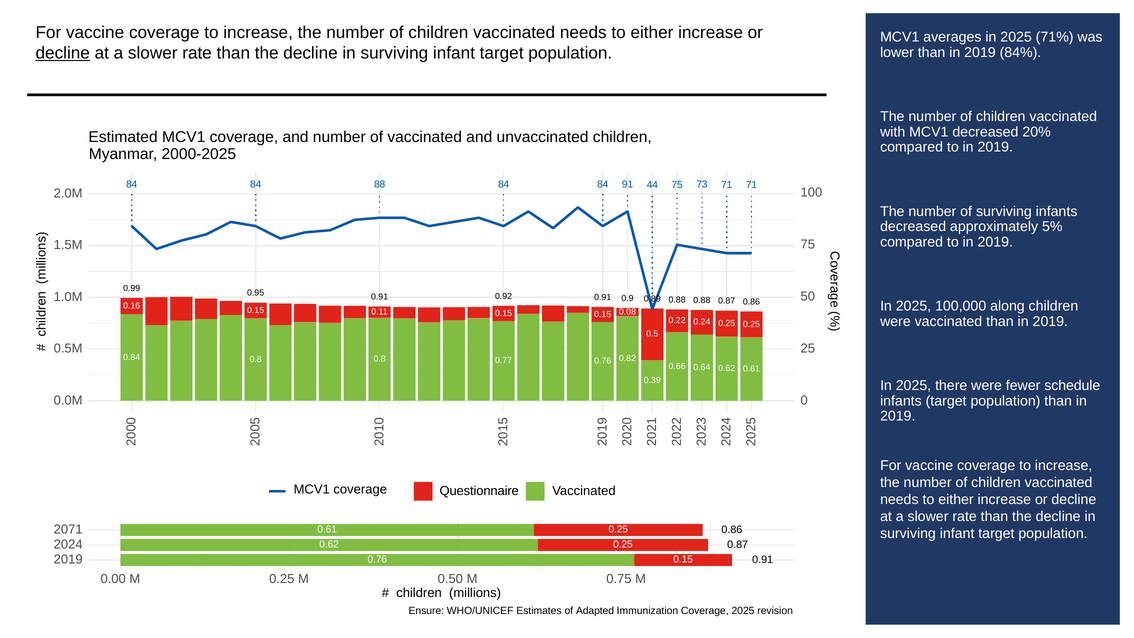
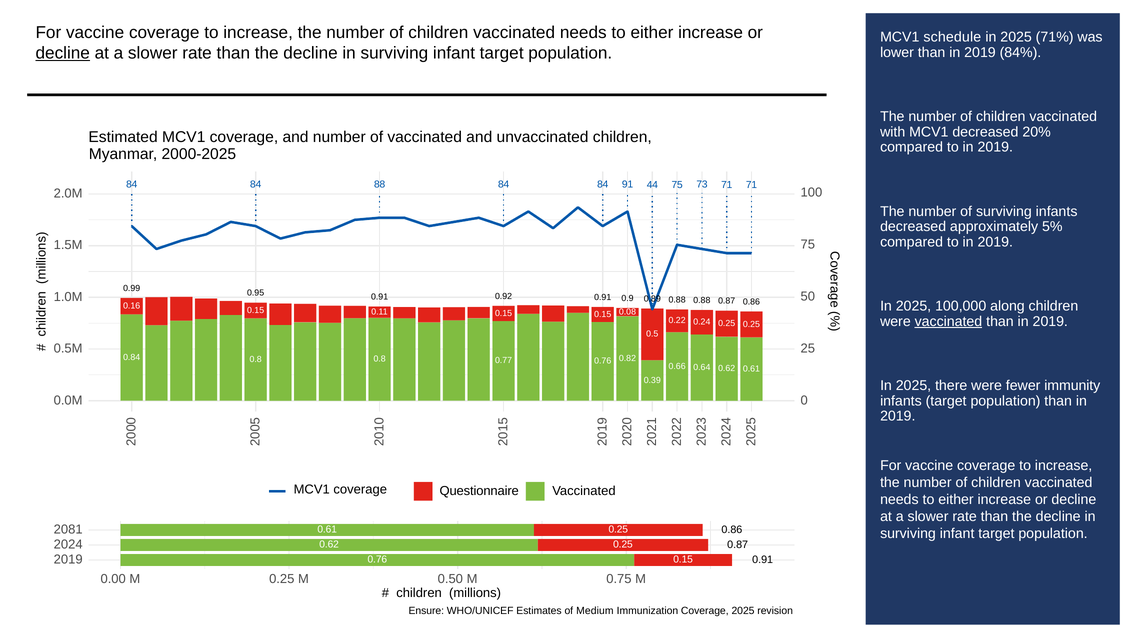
averages: averages -> schedule (952, 37)
vaccinated underline: none -> present (948, 321)
schedule: schedule -> immunity (1072, 385)
2071: 2071 -> 2081 (68, 529)
Adapted: Adapted -> Medium (595, 611)
